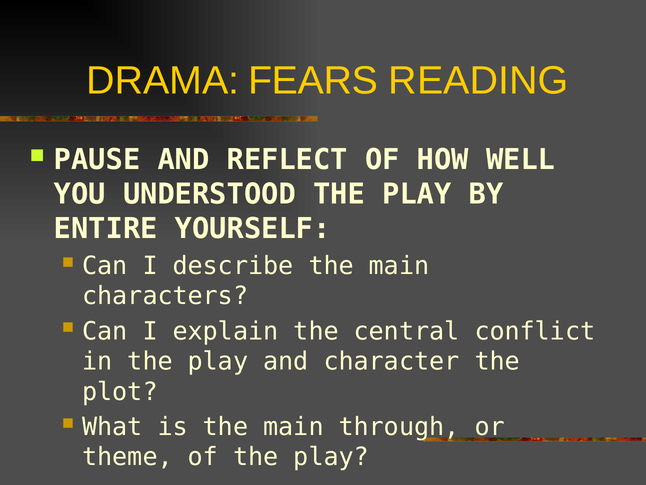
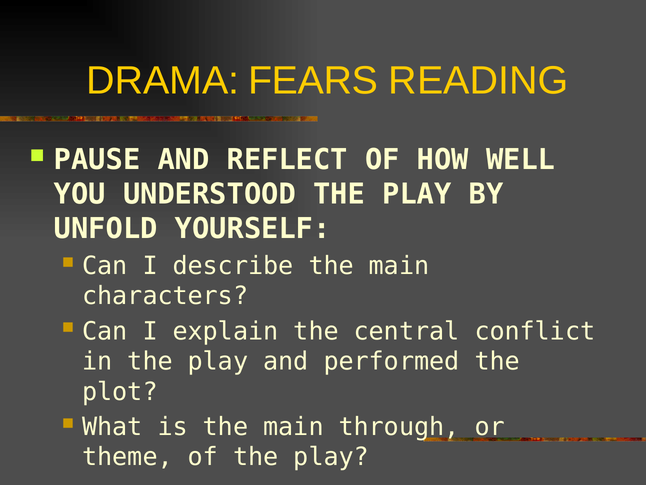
ENTIRE: ENTIRE -> UNFOLD (106, 229)
character: character -> performed (392, 361)
